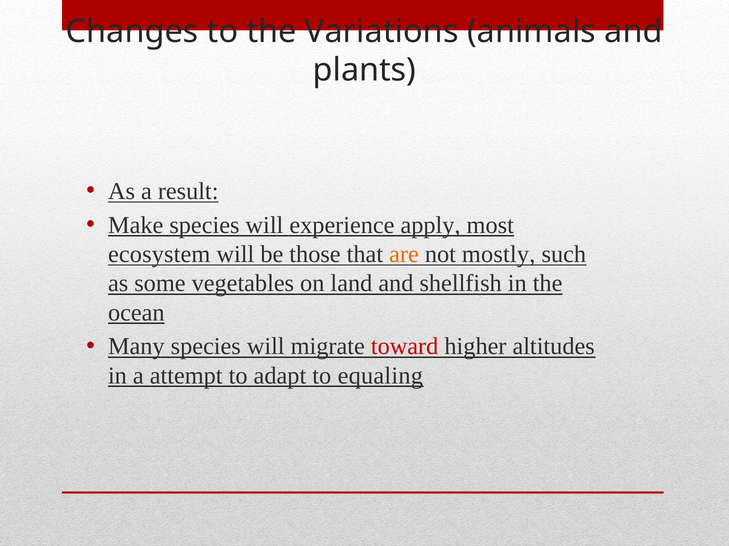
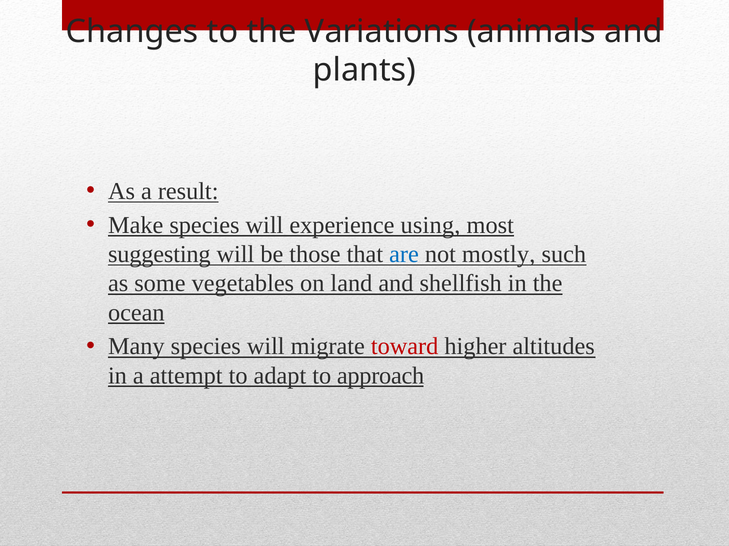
apply: apply -> using (430, 225)
ecosystem: ecosystem -> suggesting (159, 255)
are colour: orange -> blue (404, 255)
equaling: equaling -> approach (381, 376)
